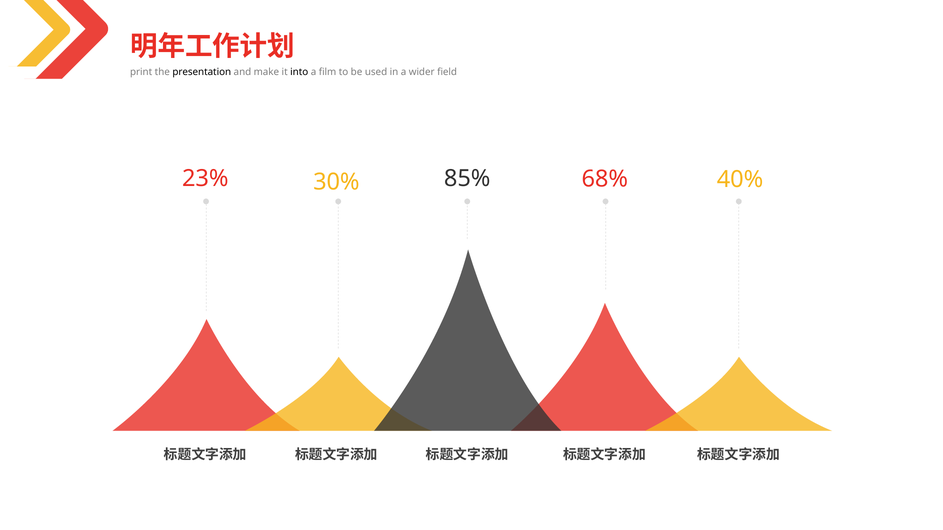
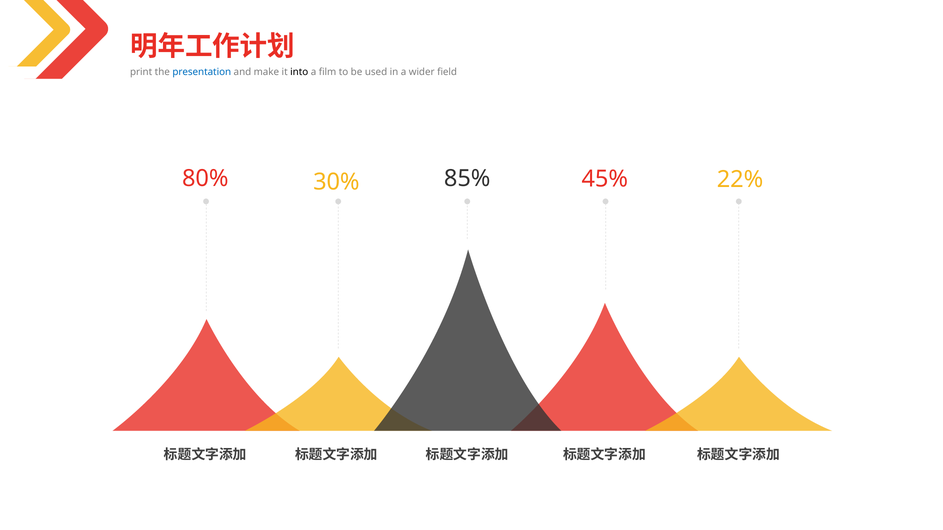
presentation colour: black -> blue (202, 72)
40%: 40% -> 22% (740, 180)
23%: 23% -> 80% (205, 179)
68%: 68% -> 45% (605, 179)
